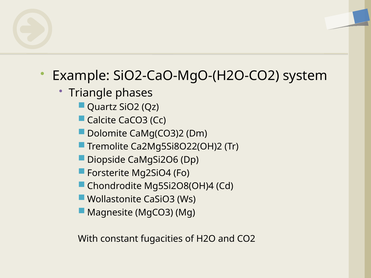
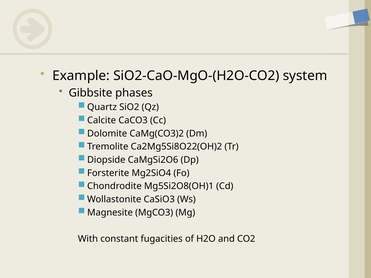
Triangle: Triangle -> Gibbsite (90, 93)
Mg5Si2O8(OH)4: Mg5Si2O8(OH)4 -> Mg5Si2O8(OH)1 (179, 186)
